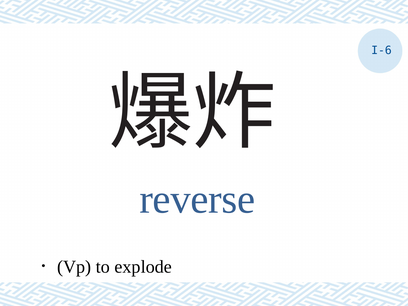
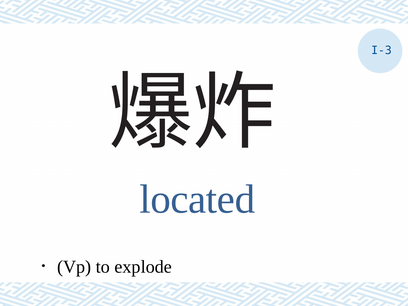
I-6: I-6 -> I-3 (381, 50)
reverse: reverse -> located (197, 199)
